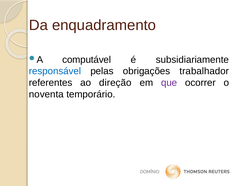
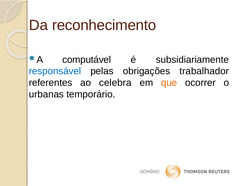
enquadramento: enquadramento -> reconhecimento (104, 25)
direção: direção -> celebra (115, 83)
que colour: purple -> orange (169, 83)
noventa: noventa -> urbanas (46, 95)
